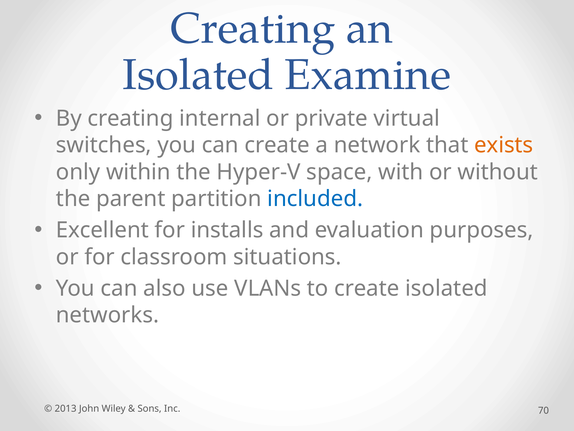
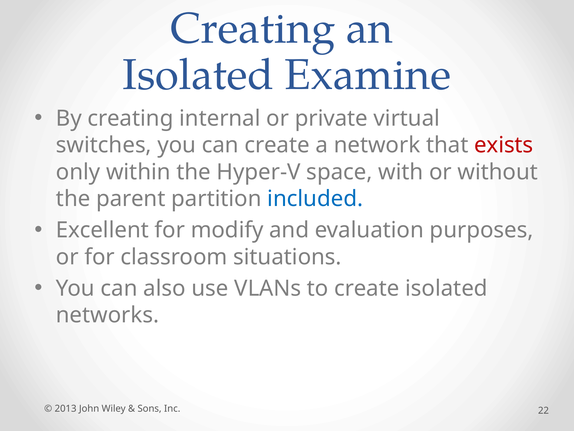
exists colour: orange -> red (504, 145)
installs: installs -> modify (227, 230)
70: 70 -> 22 (543, 410)
